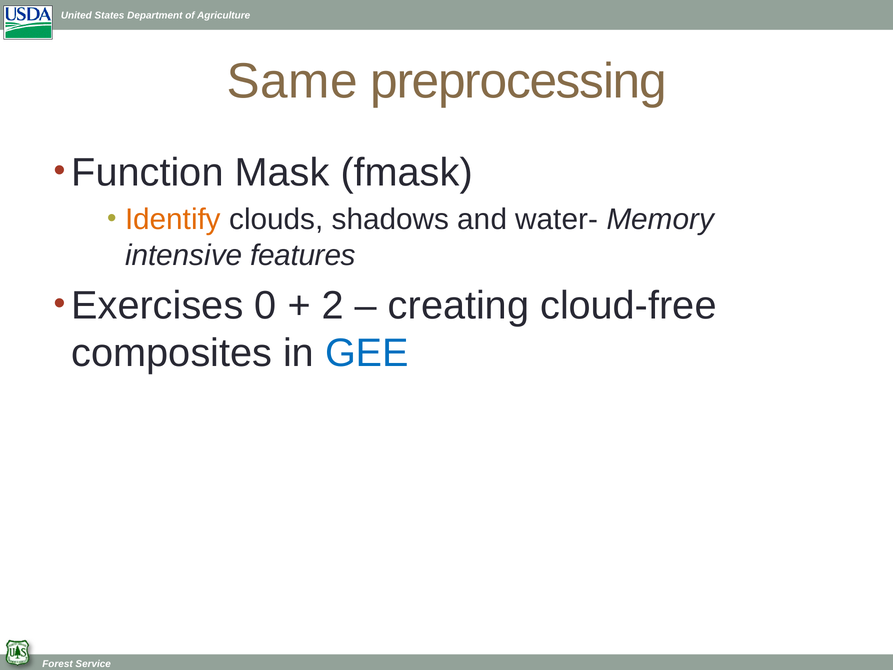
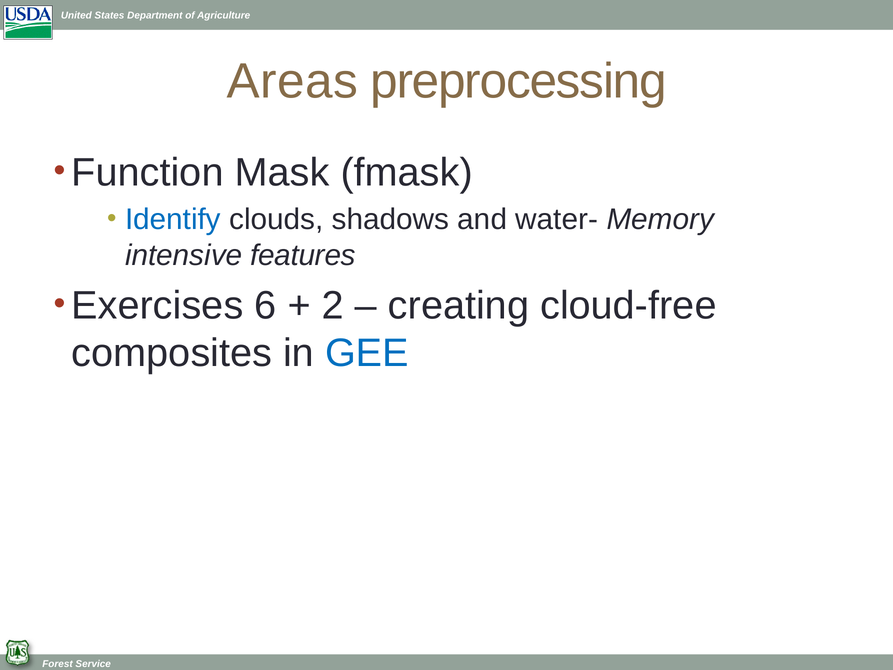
Same: Same -> Areas (292, 82)
Identify colour: orange -> blue (173, 219)
0: 0 -> 6 (265, 305)
